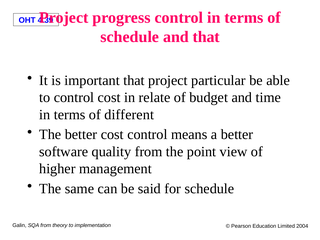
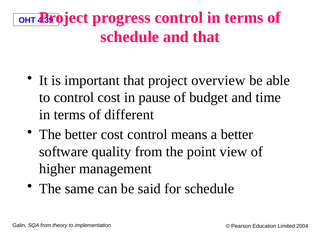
particular: particular -> overview (218, 80)
relate: relate -> pause (155, 98)
